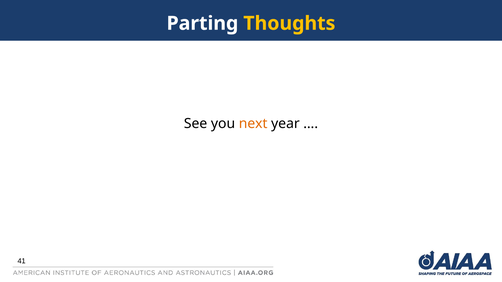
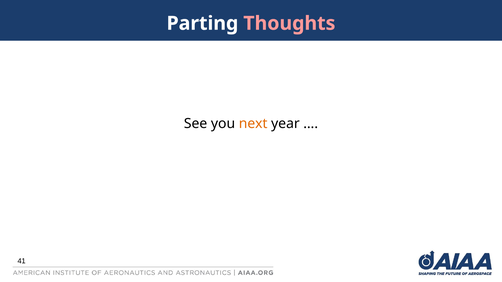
Thoughts colour: yellow -> pink (289, 23)
